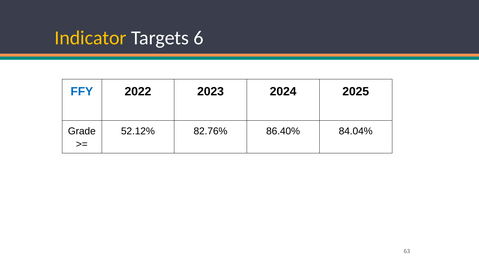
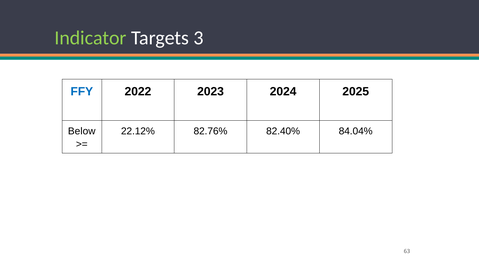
Indicator colour: yellow -> light green (91, 38)
6: 6 -> 3 (199, 38)
Grade: Grade -> Below (82, 132)
52.12%: 52.12% -> 22.12% (138, 132)
86.40%: 86.40% -> 82.40% (283, 132)
